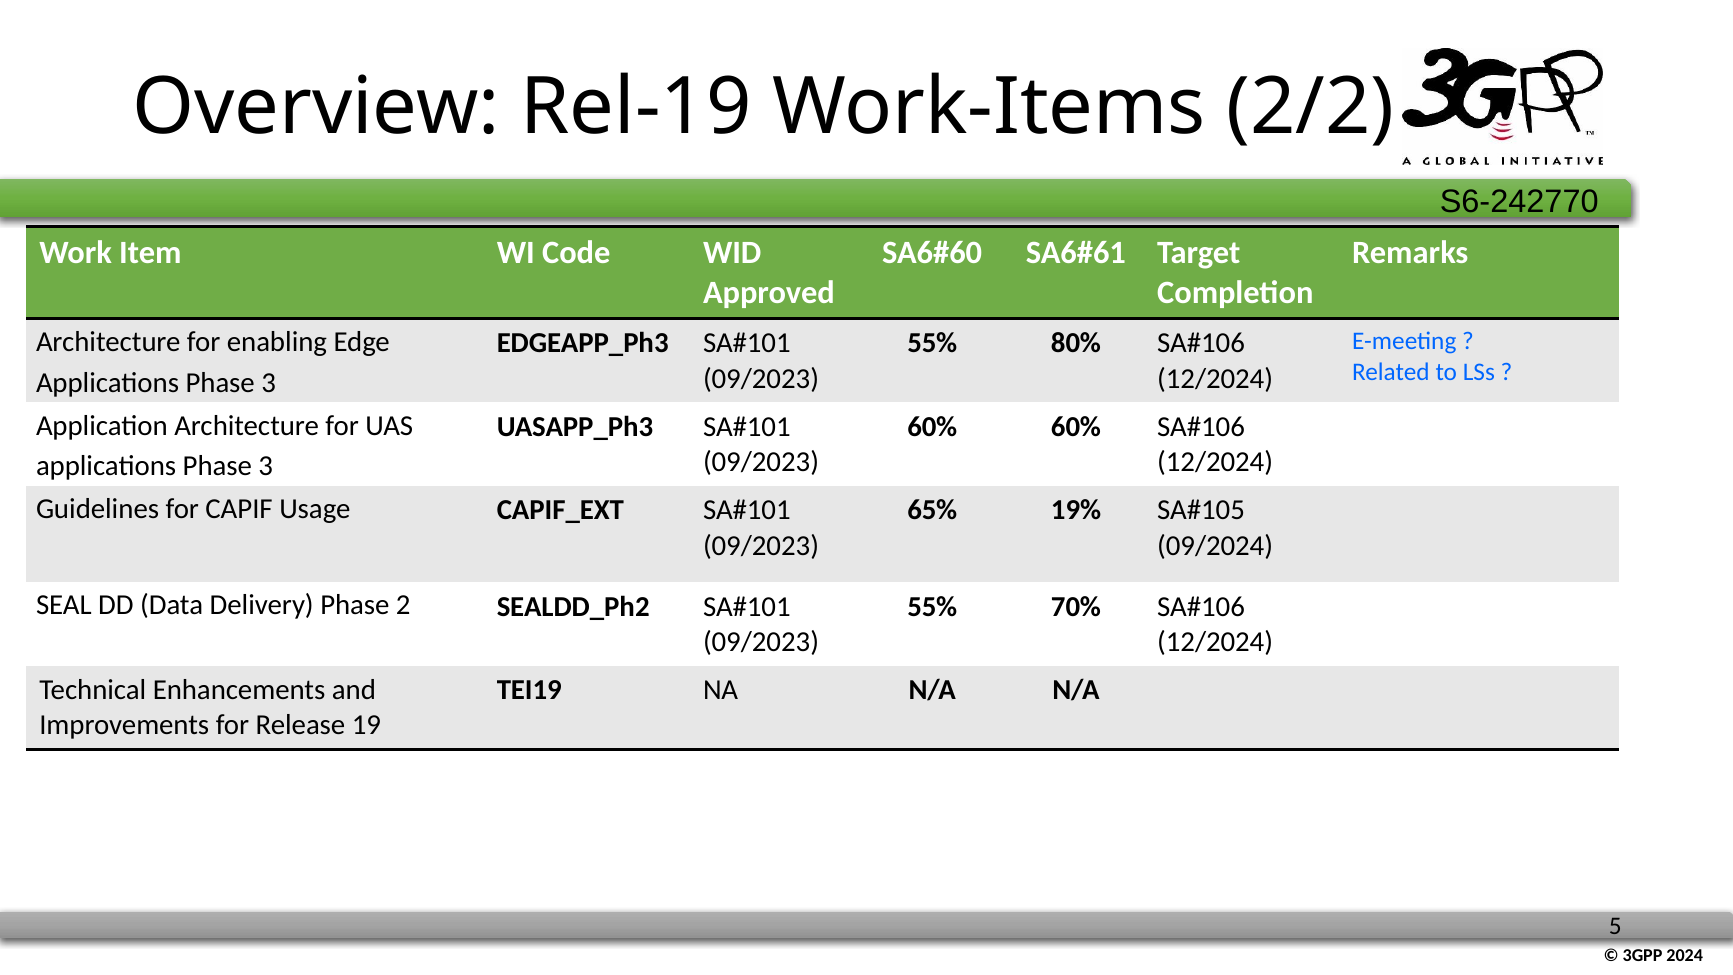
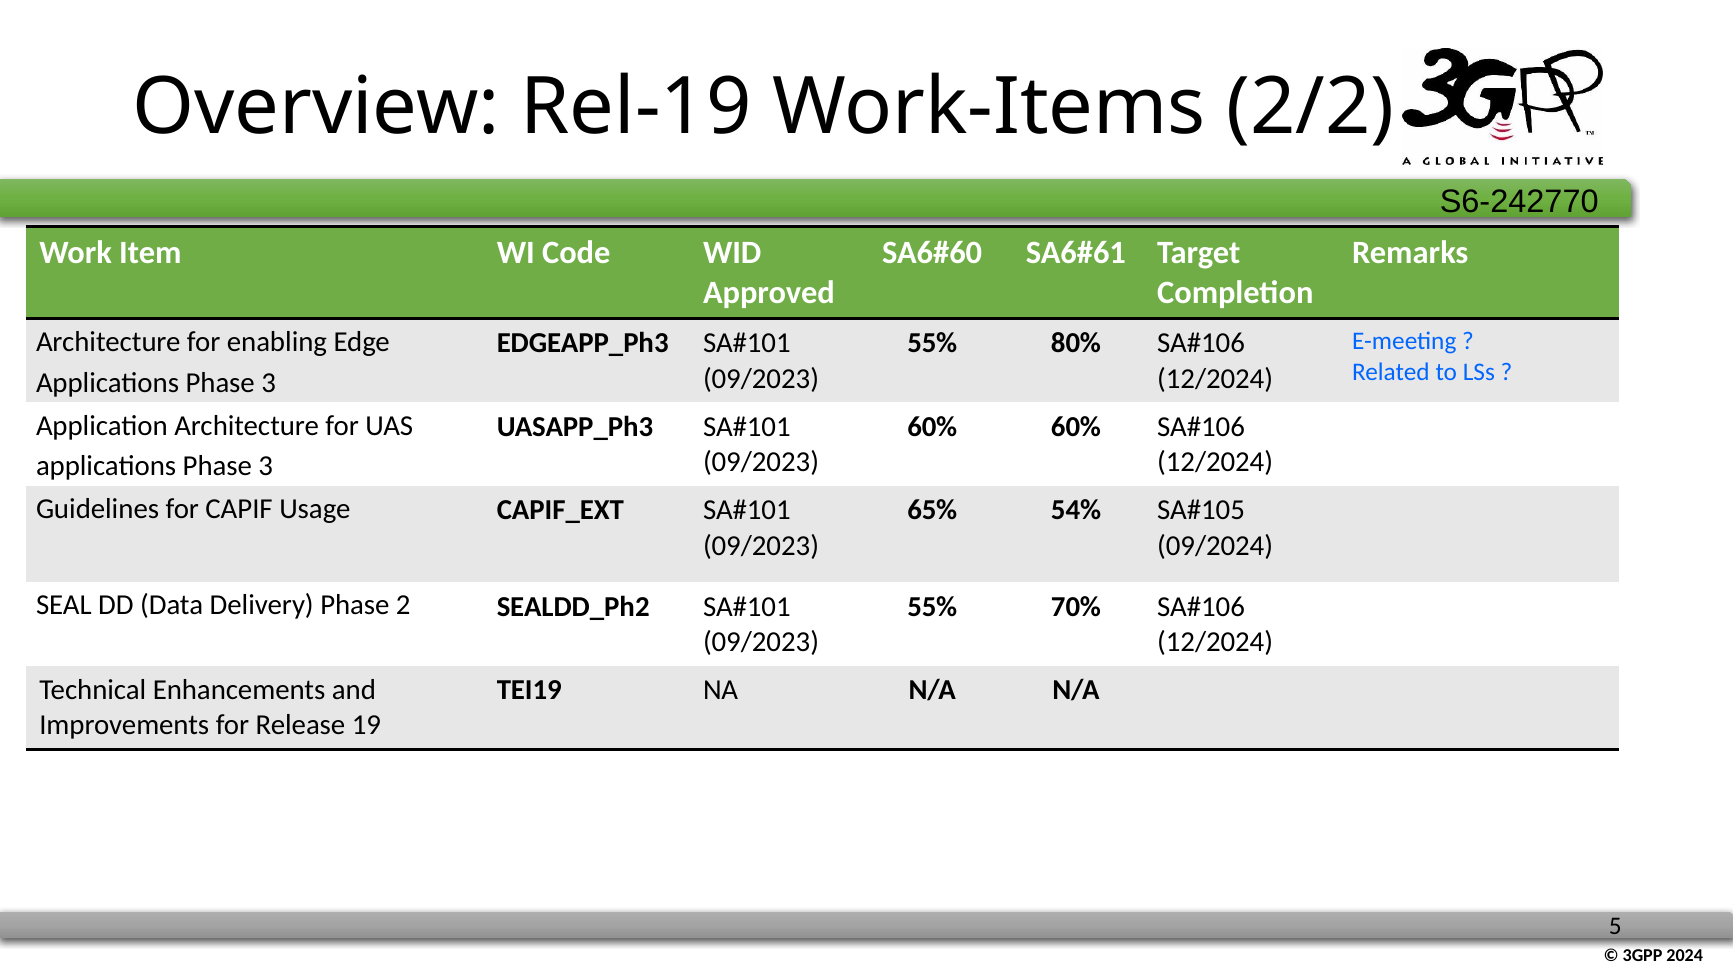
19%: 19% -> 54% (1076, 510)
